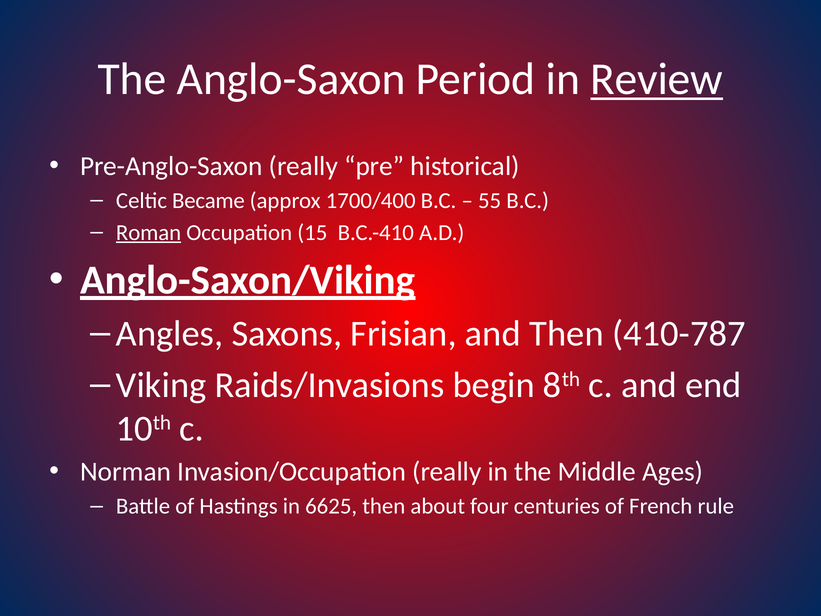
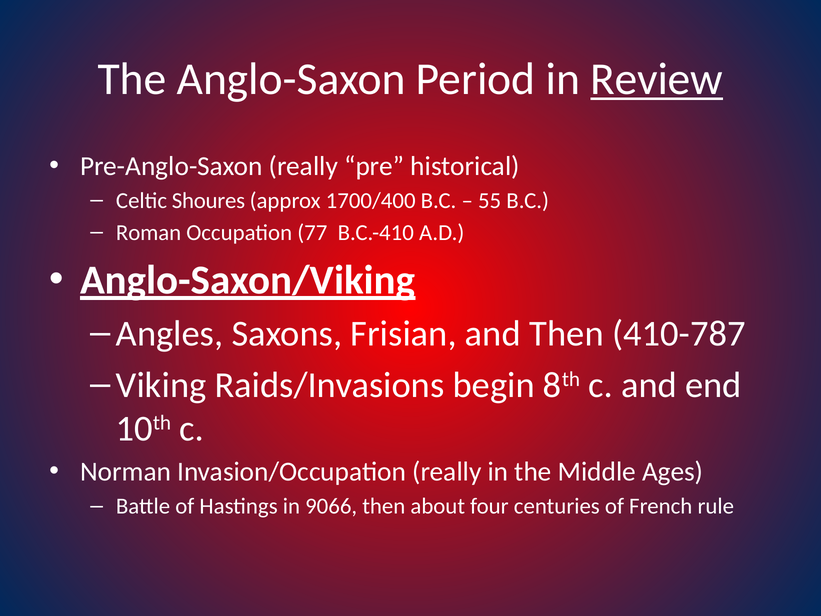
Became: Became -> Shoures (208, 200)
Roman underline: present -> none (149, 232)
15: 15 -> 77 (312, 232)
6625: 6625 -> 9066 (331, 506)
